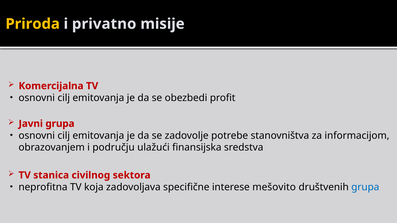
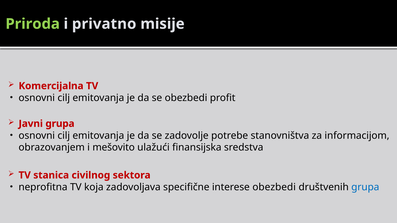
Priroda colour: yellow -> light green (33, 24)
području: području -> mešovito (114, 148)
interese mešovito: mešovito -> obezbedi (274, 187)
